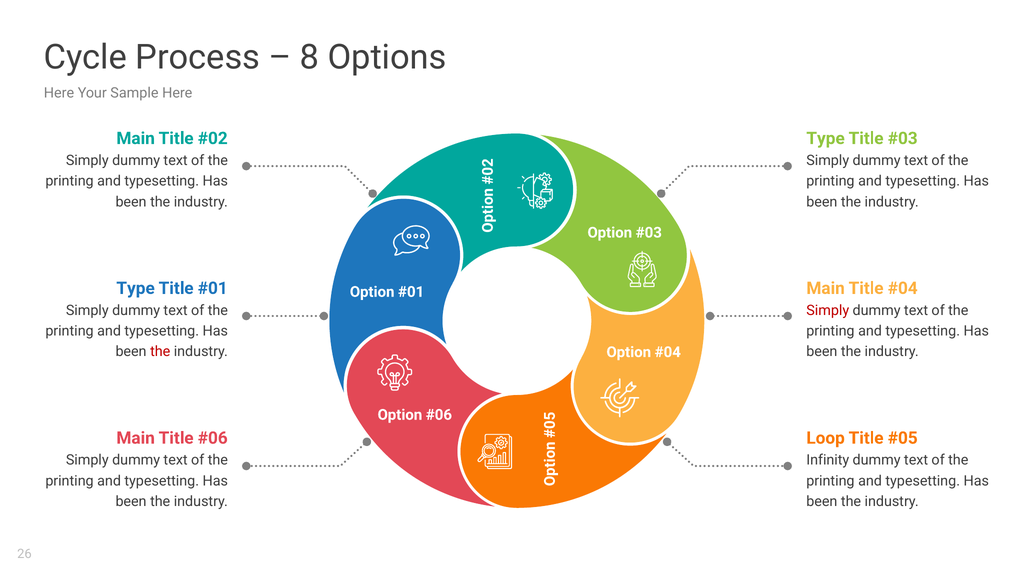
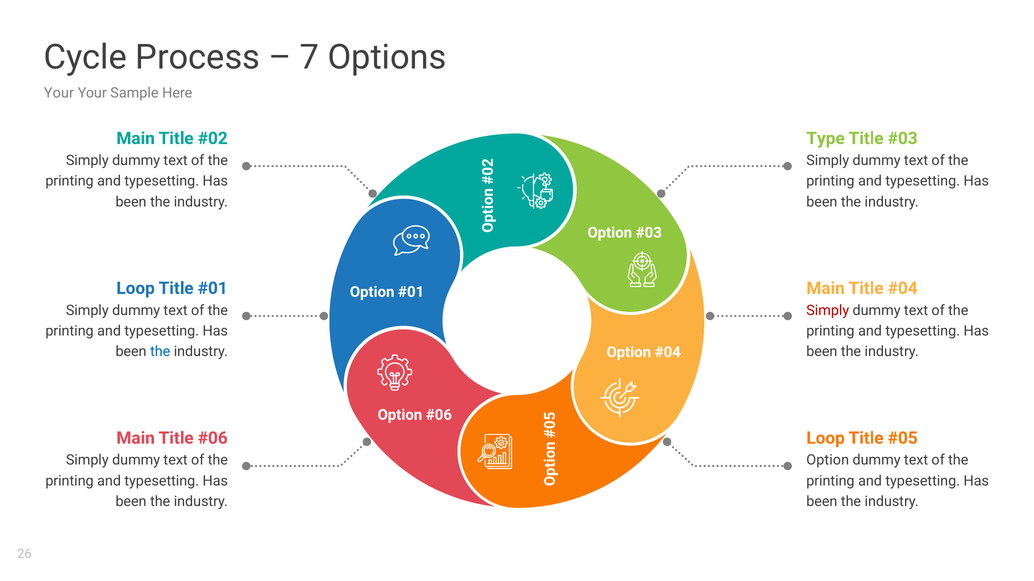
8: 8 -> 7 (309, 58)
Here: Here -> Your (59, 93)
Type: Type -> Loop (136, 289)
the colour: red -> blue (160, 352)
Infinity: Infinity -> Option (828, 461)
